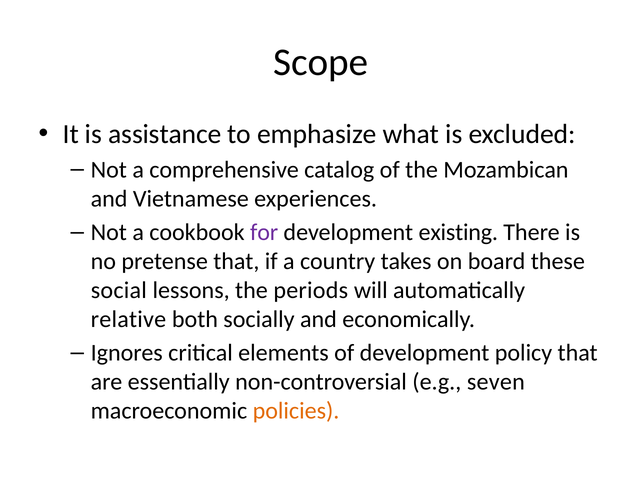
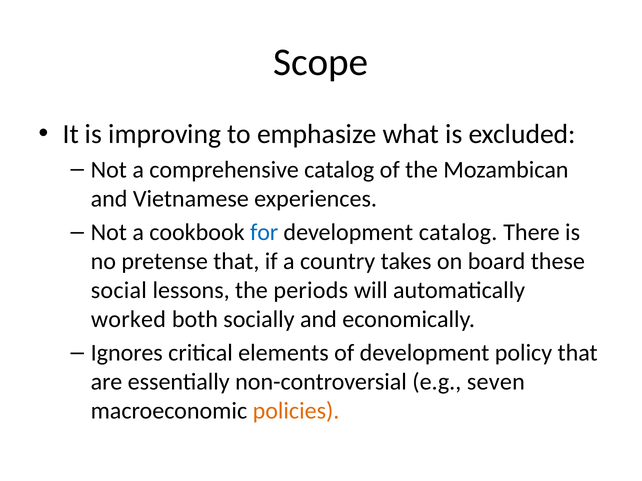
assistance: assistance -> improving (165, 134)
for colour: purple -> blue (264, 233)
development existing: existing -> catalog (458, 233)
relative: relative -> worked (128, 319)
